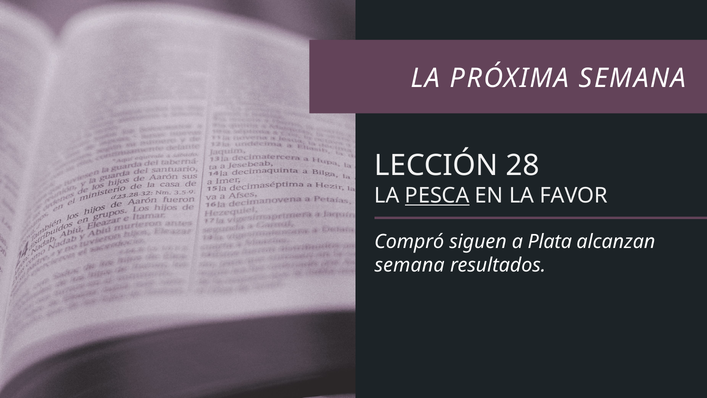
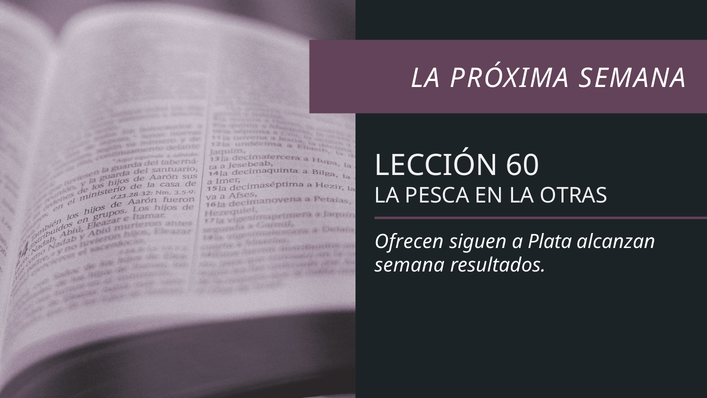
28: 28 -> 60 (523, 166)
PESCA underline: present -> none (437, 196)
FAVOR: FAVOR -> OTRAS (574, 196)
Compró: Compró -> Ofrecen (409, 241)
